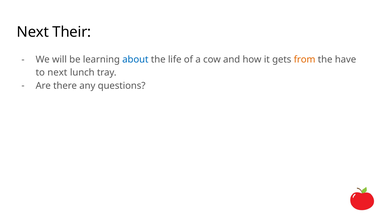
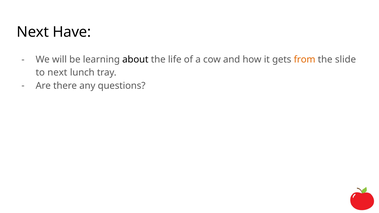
Their: Their -> Have (72, 32)
about colour: blue -> black (135, 60)
have: have -> slide (345, 60)
